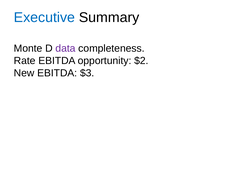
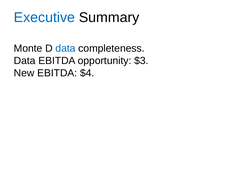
data colour: purple -> blue (65, 48)
Rate: Rate -> Data (25, 61)
$2: $2 -> $3 (141, 61)
$3: $3 -> $4 (87, 73)
